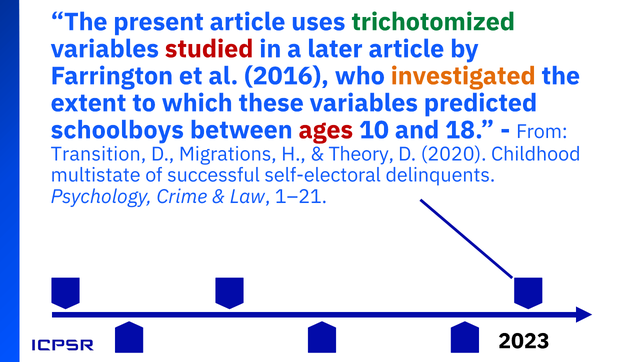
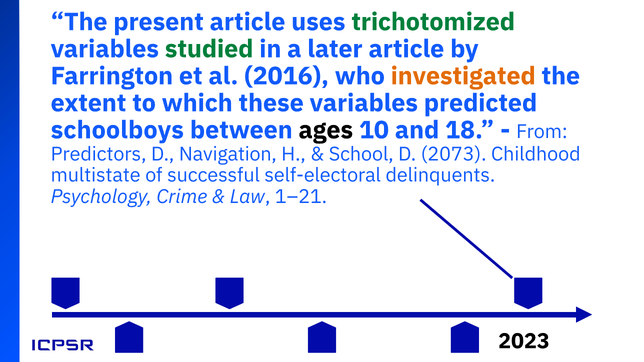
studied colour: red -> green (209, 49)
ages colour: red -> black (326, 130)
Transition: Transition -> Predictors (99, 154)
Migrations: Migrations -> Navigation (228, 154)
Theory: Theory -> School (361, 154)
2020: 2020 -> 2073 (454, 154)
